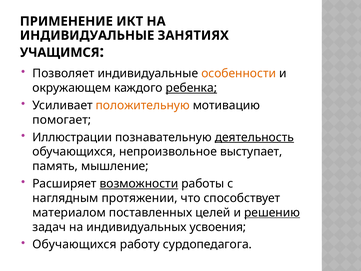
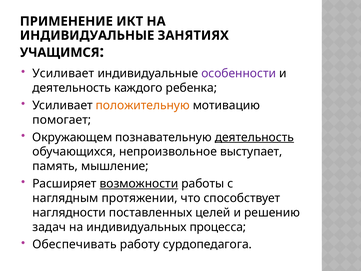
Позволяет: Позволяет -> Усиливает (63, 73)
особенности colour: orange -> purple (239, 73)
окружающем: окружающем -> деятельность (72, 88)
ребенка underline: present -> none (191, 88)
Иллюстрации: Иллюстрации -> Окружающем (72, 137)
материалом: материалом -> наглядности (69, 212)
решению underline: present -> none (272, 212)
усвоения: усвоения -> процесса (218, 227)
Обучающихся: Обучающихся -> Обеспечивать (75, 244)
